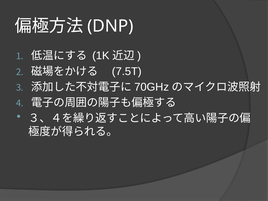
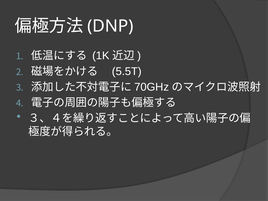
7.5T: 7.5T -> 5.5T (127, 71)
